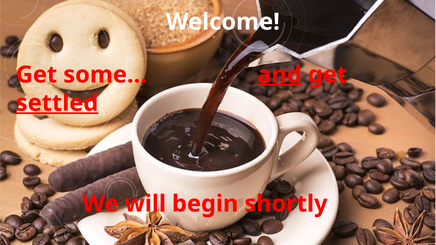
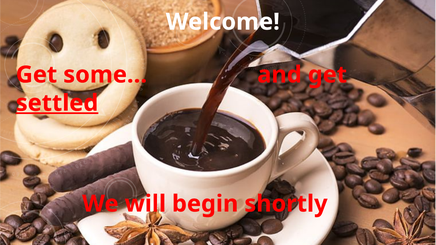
and underline: present -> none (279, 75)
